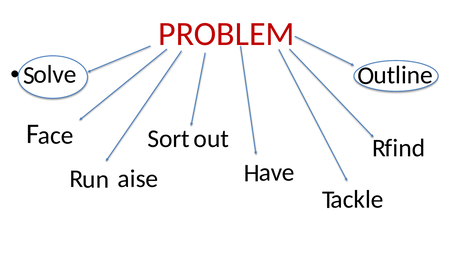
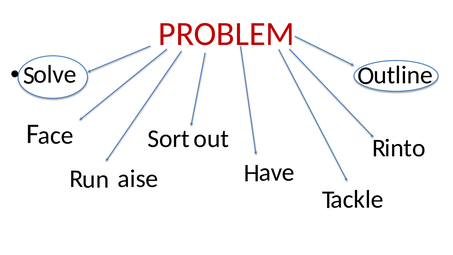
find: find -> into (405, 148)
